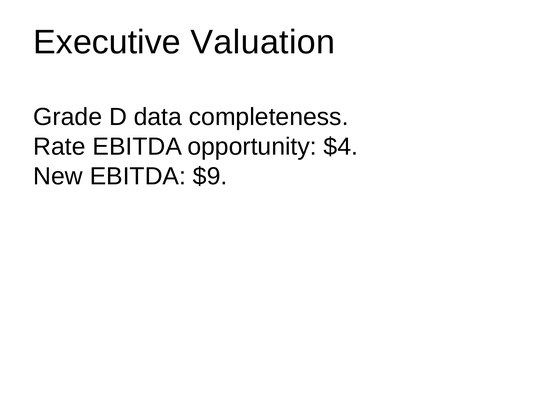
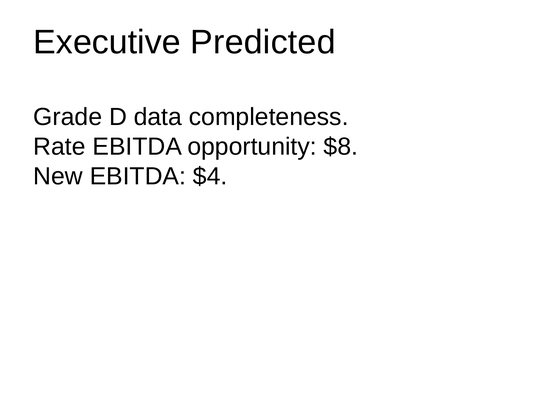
Valuation: Valuation -> Predicted (263, 42)
$4: $4 -> $8 (341, 147)
$9: $9 -> $4 (210, 176)
